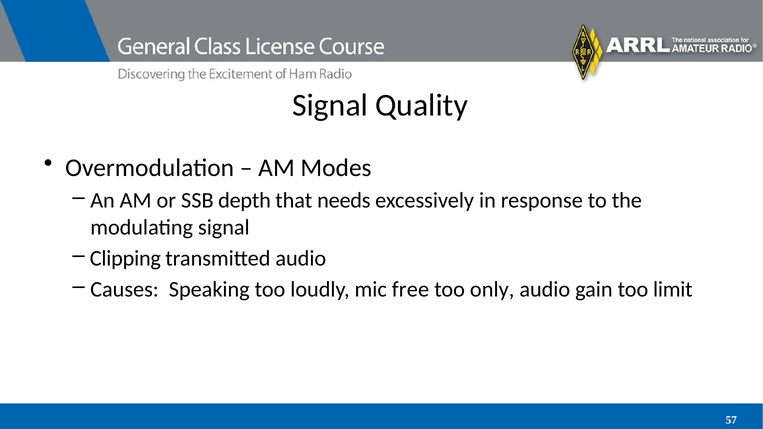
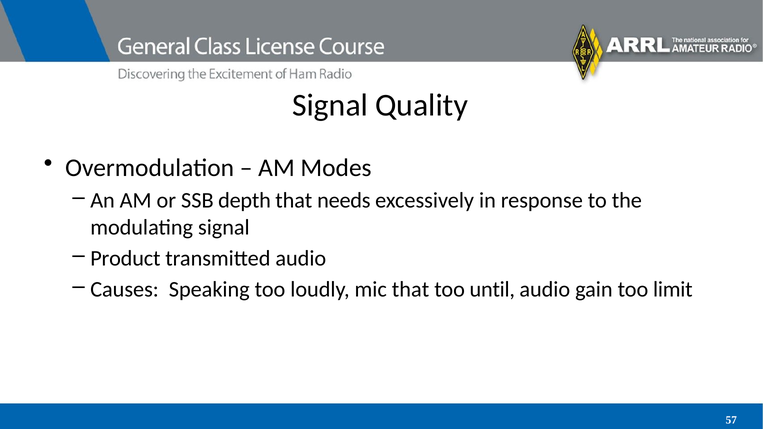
Clipping: Clipping -> Product (125, 258)
mic free: free -> that (411, 290)
only: only -> until (492, 290)
